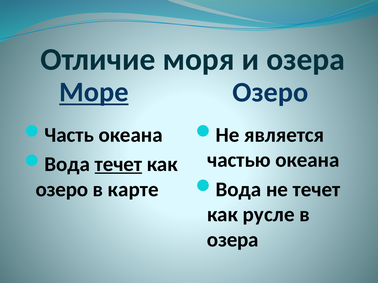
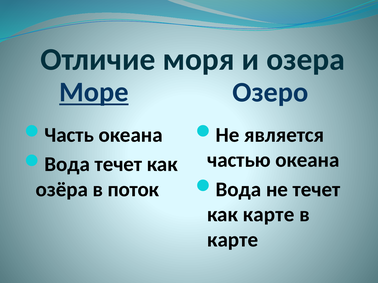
течет underline: present -> none (118, 165)
озеро: озеро -> озёра (62, 190)
карте: карте -> поток (133, 190)
как русле: русле -> карте (269, 215)
озера: озера -> карте (233, 240)
